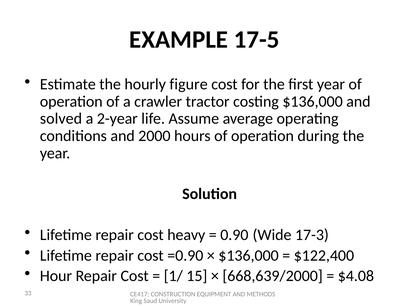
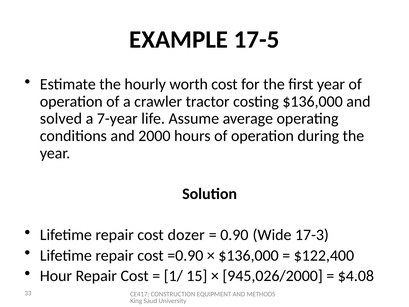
figure: figure -> worth (189, 84)
2-year: 2-year -> 7-year (117, 119)
heavy: heavy -> dozer (186, 235)
668,639/2000: 668,639/2000 -> 945,026/2000 (273, 276)
